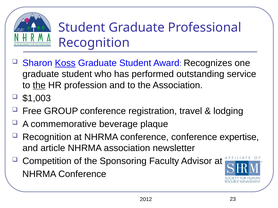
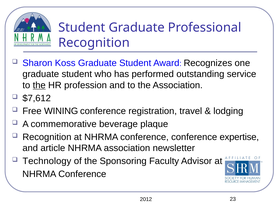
Koss underline: present -> none (65, 63)
$1,003: $1,003 -> $7,612 (37, 98)
GROUP: GROUP -> WINING (61, 111)
Competition: Competition -> Technology (47, 161)
